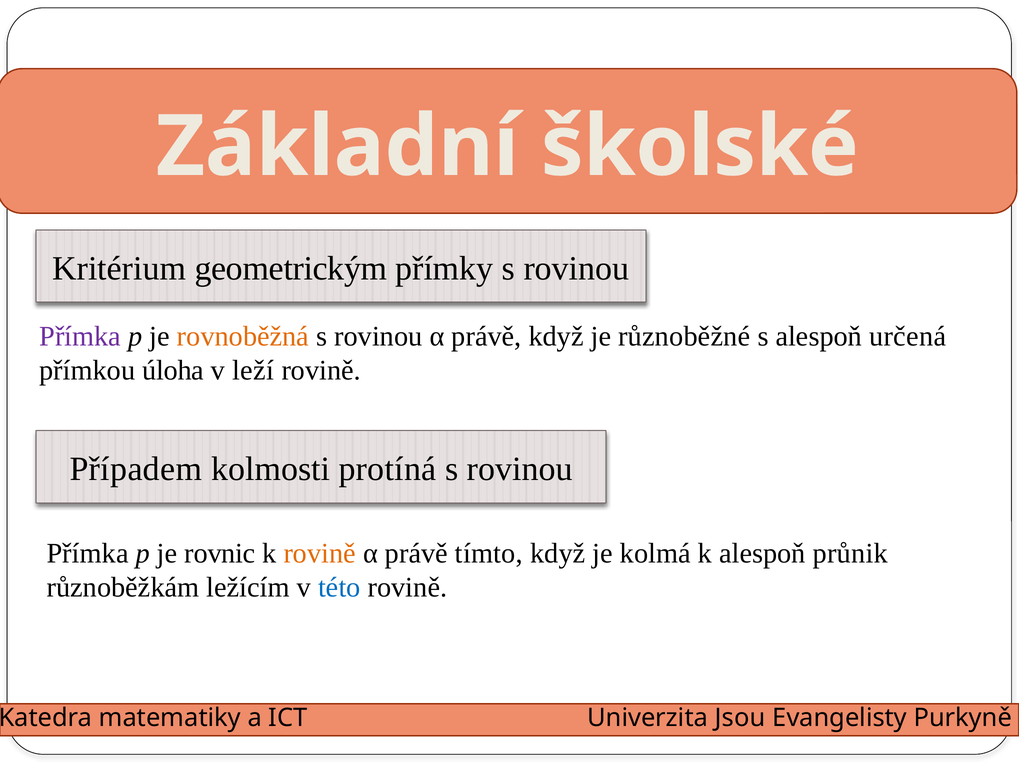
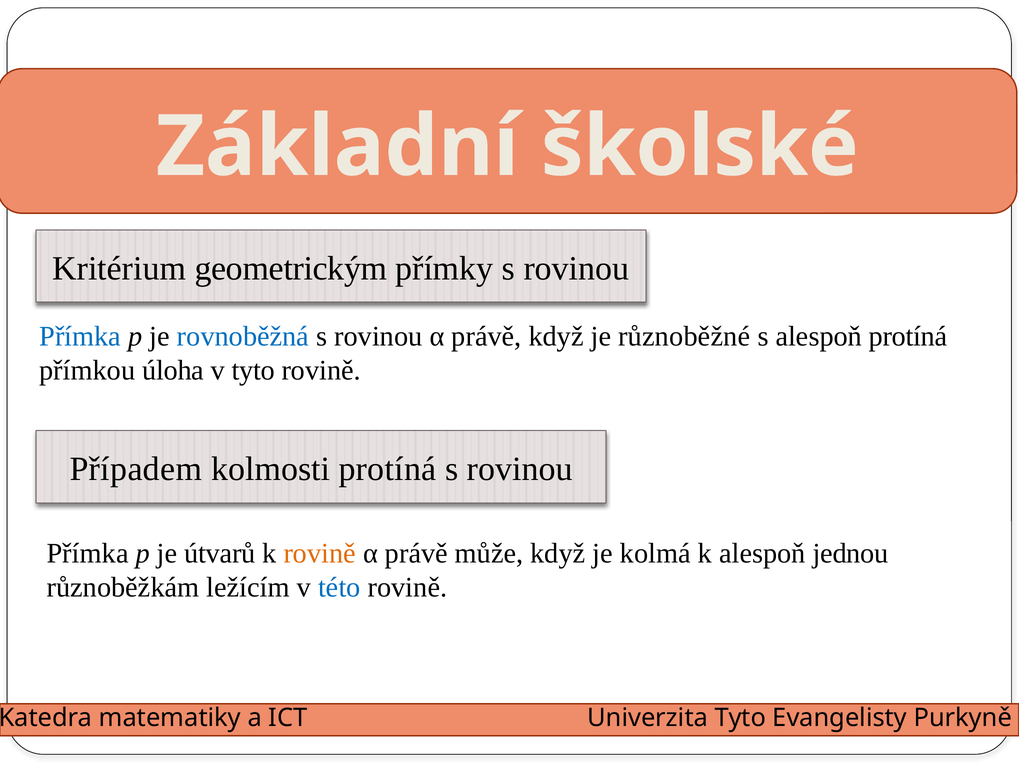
Přímka colour: purple -> blue (80, 336)
rovnoběžná colour: orange -> blue (243, 336)
alespoň určená: určená -> protíná (908, 336)
v leží: leží -> tyto (253, 370)
rovnic: rovnic -> útvarů (220, 553)
tímto: tímto -> může (489, 553)
průnik: průnik -> jednou (851, 553)
Univerzita Jsou: Jsou -> Tyto (740, 717)
